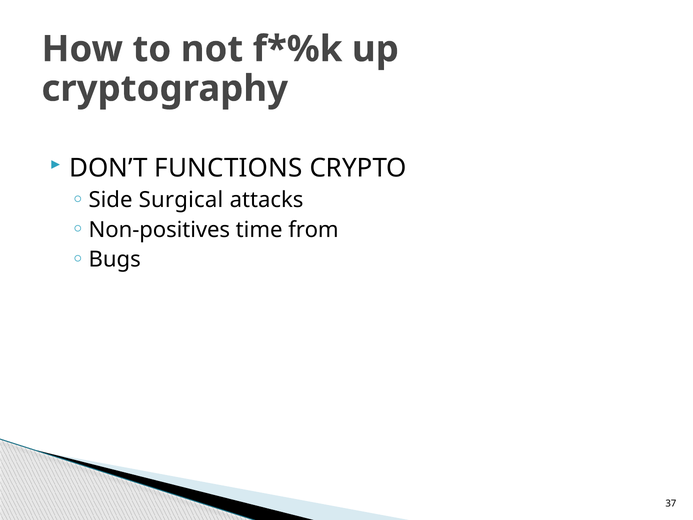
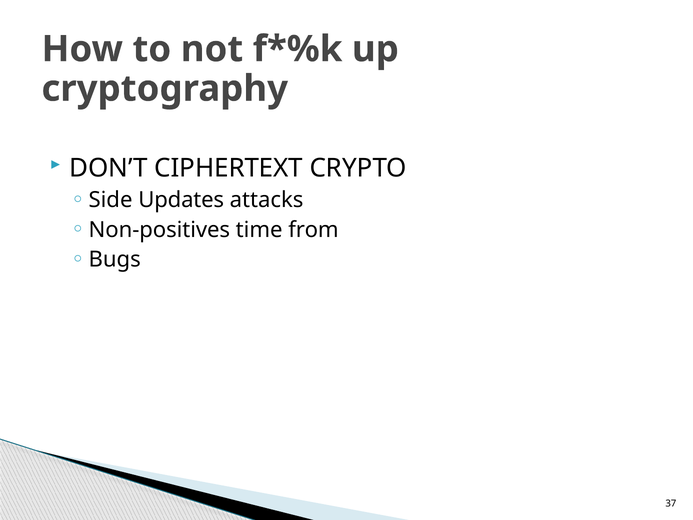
FUNCTIONS: FUNCTIONS -> CIPHERTEXT (229, 168)
Surgical: Surgical -> Updates (181, 200)
